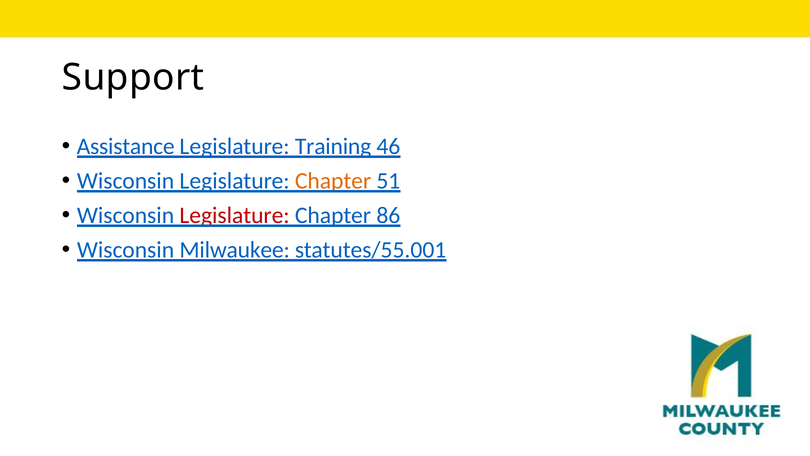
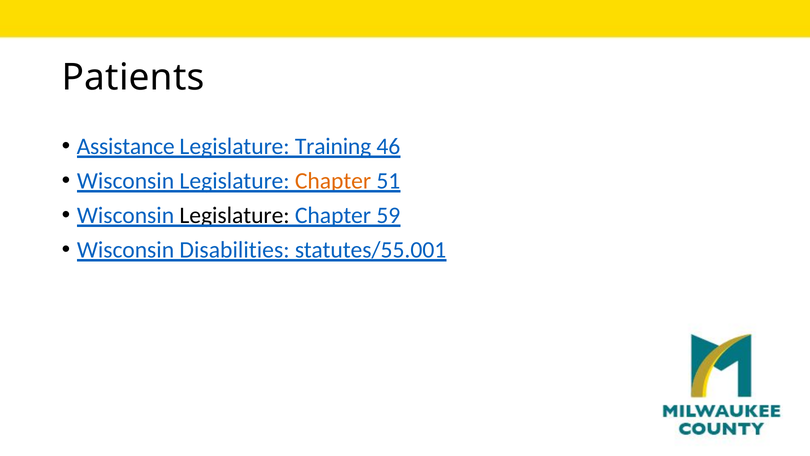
Support: Support -> Patients (133, 77)
Legislature colour: red -> black (235, 215)
86: 86 -> 59 (388, 215)
Milwaukee: Milwaukee -> Disabilities (235, 250)
